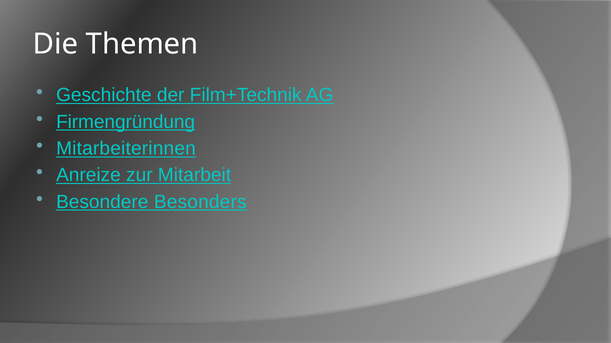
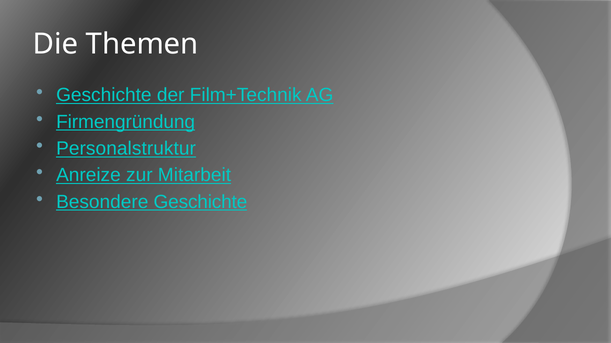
Mitarbeiterinnen: Mitarbeiterinnen -> Personalstruktur (126, 149)
Besondere Besonders: Besonders -> Geschichte (200, 202)
